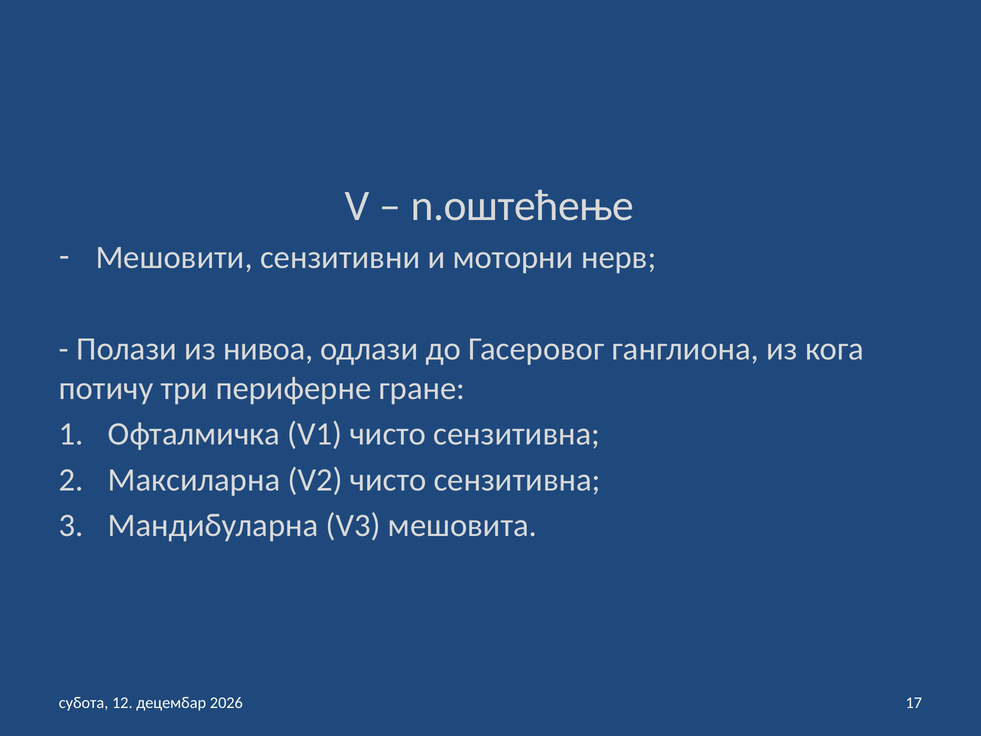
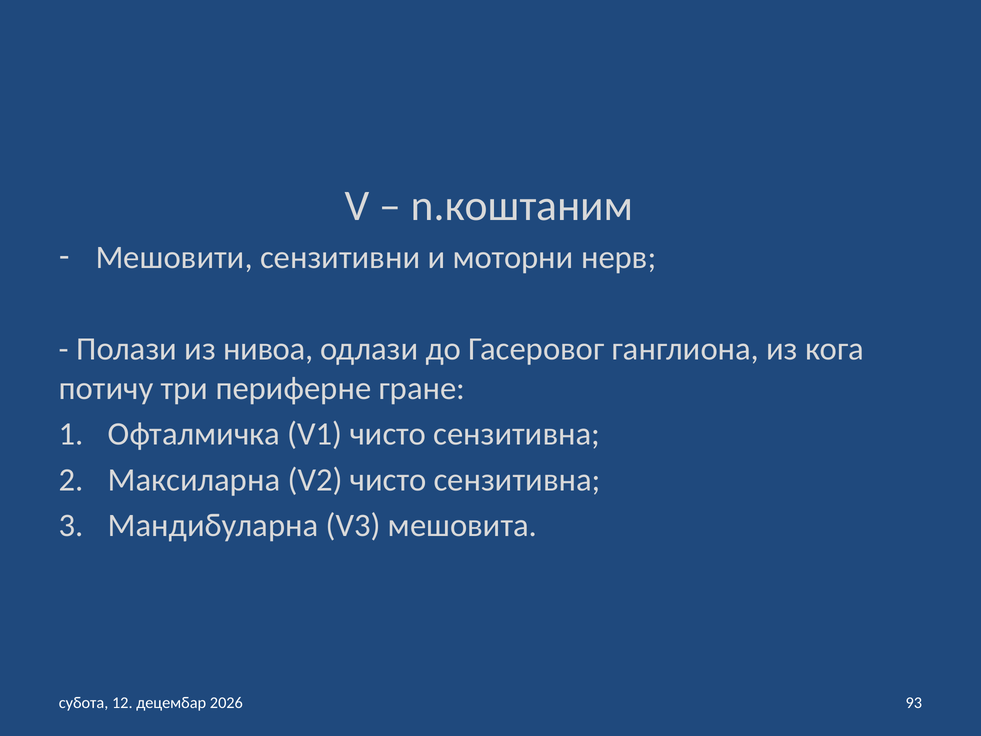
n.оштећење: n.оштећење -> n.коштаним (522, 206)
17: 17 -> 93 (914, 702)
